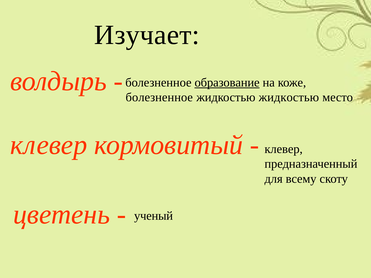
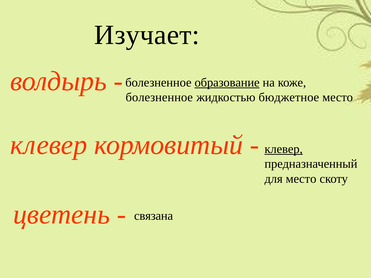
жидкостью жидкостью: жидкостью -> бюджетное (289, 97)
клевер underline: none -> present (284, 149)
для всему: всему -> место (301, 179)
ученый: ученый -> связана (154, 216)
